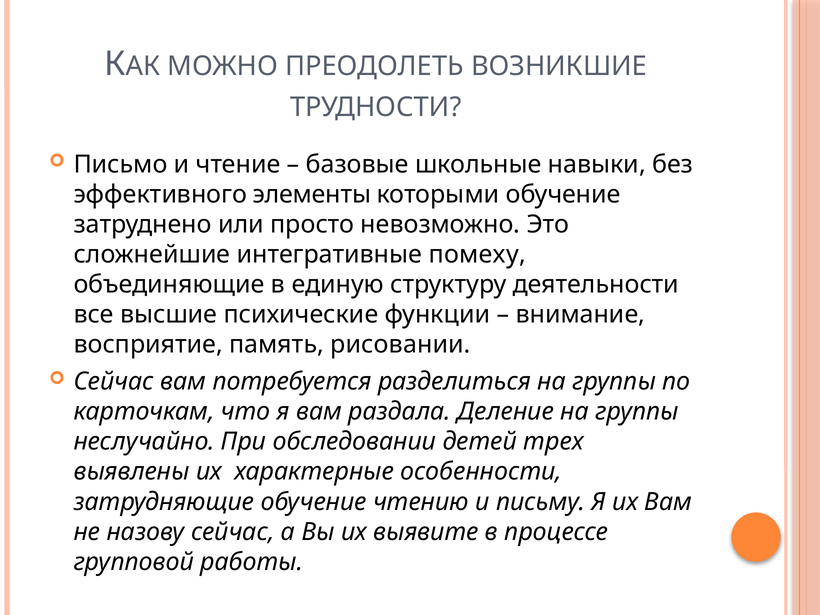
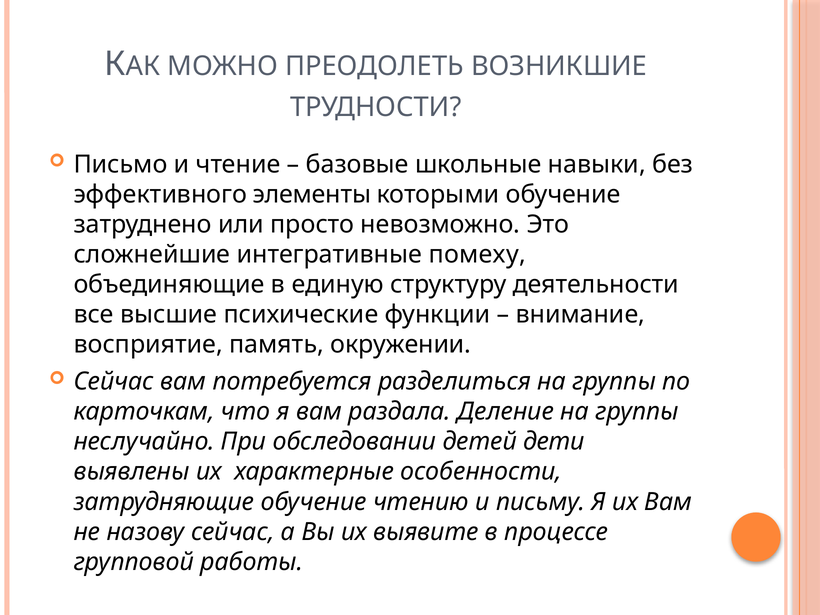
рисовании: рисовании -> окружении (401, 345)
трех: трех -> дети (554, 442)
